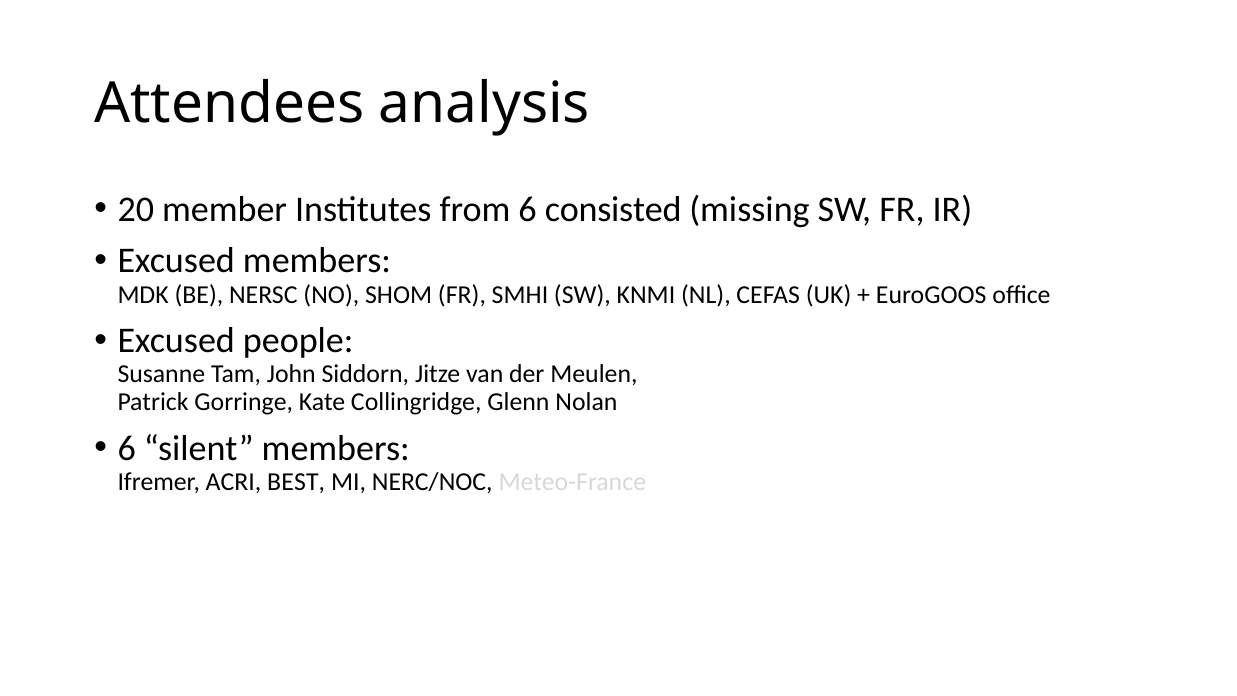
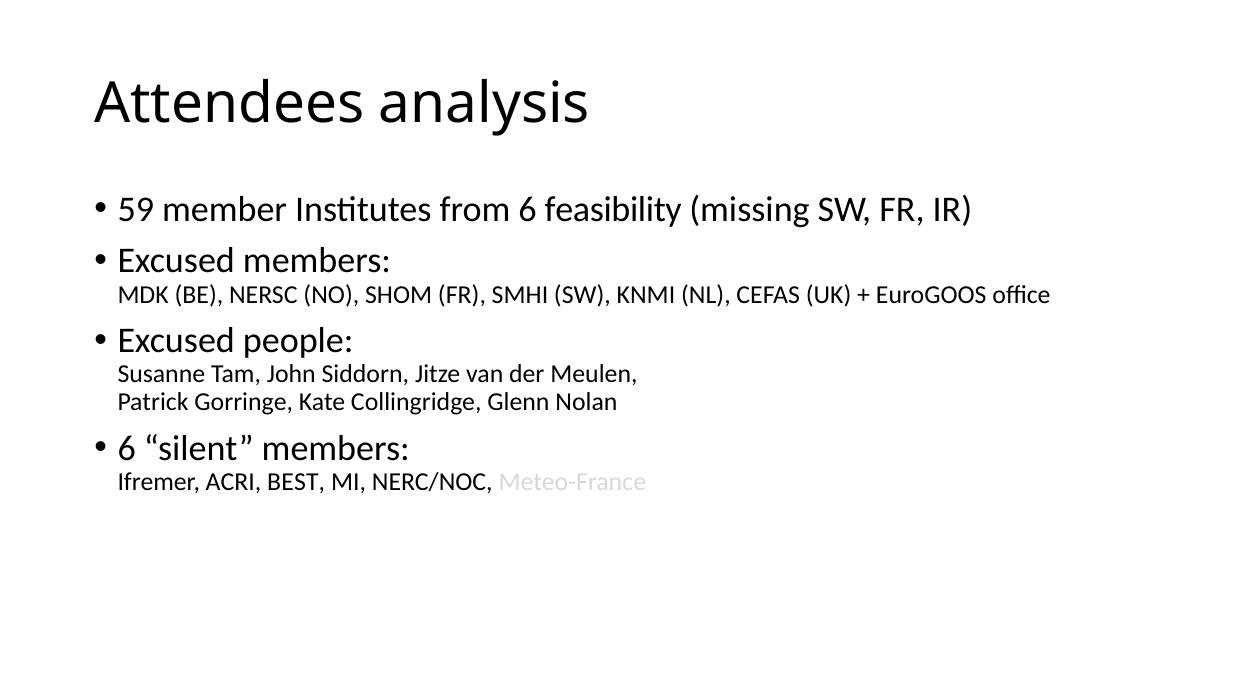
20: 20 -> 59 (136, 209)
consisted: consisted -> feasibility (613, 209)
